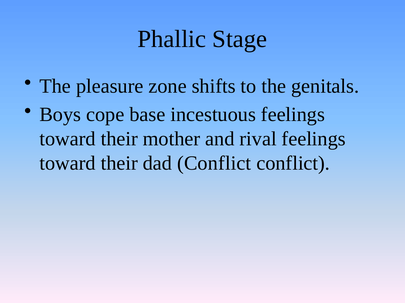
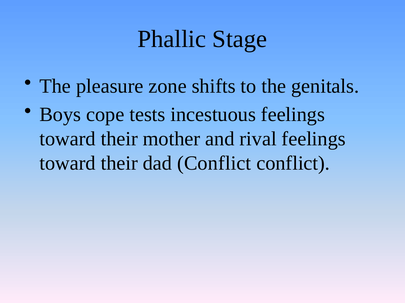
base: base -> tests (147, 115)
